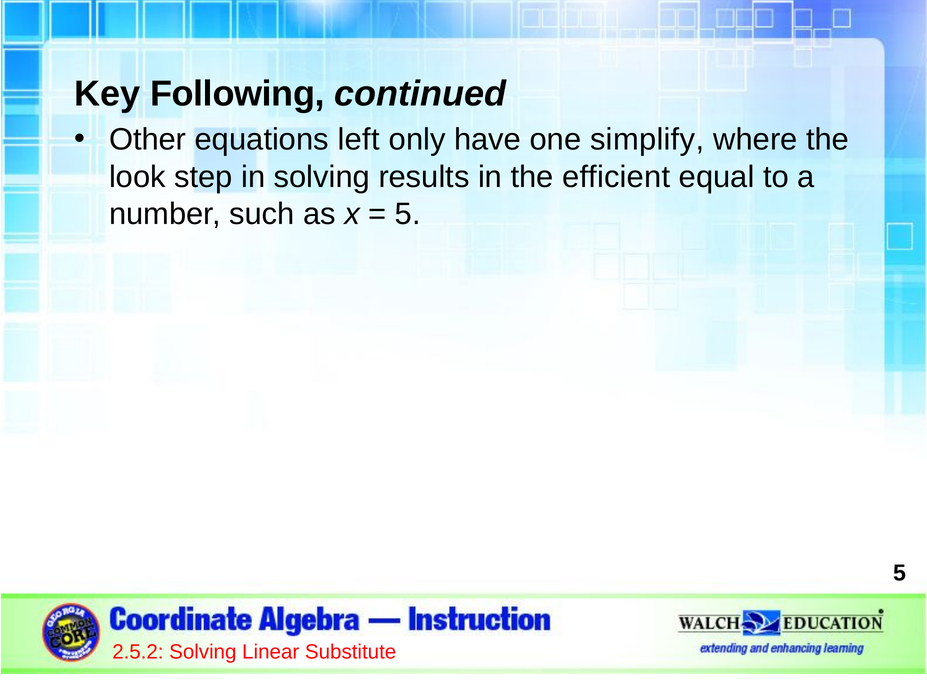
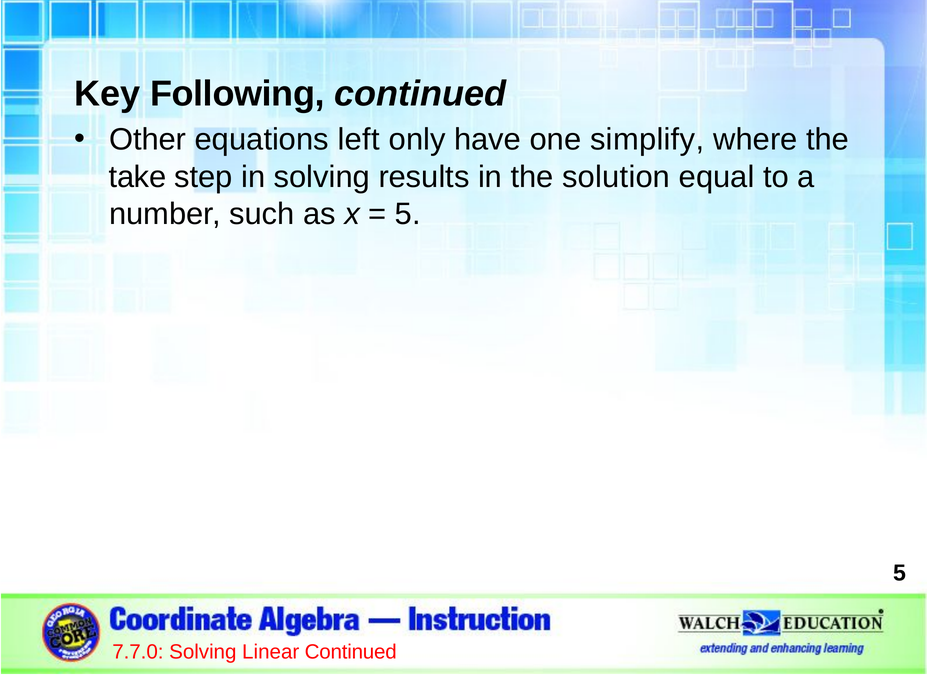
look: look -> take (138, 177)
efficient: efficient -> solution (616, 177)
2.5.2: 2.5.2 -> 7.7.0 (138, 652)
Linear Substitute: Substitute -> Continued (351, 652)
